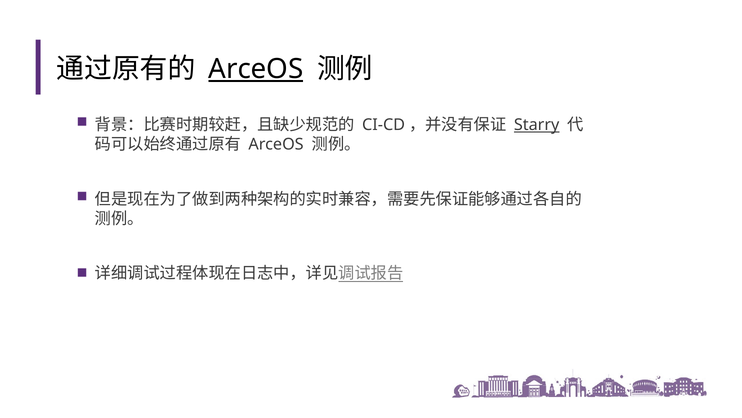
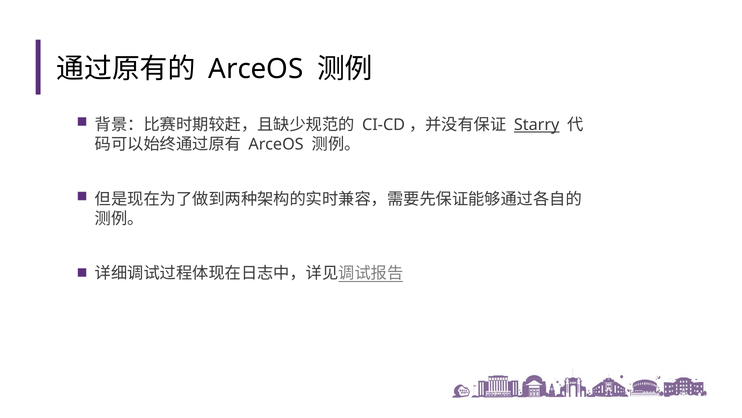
ArceOS underline: present -> none (256, 69)
